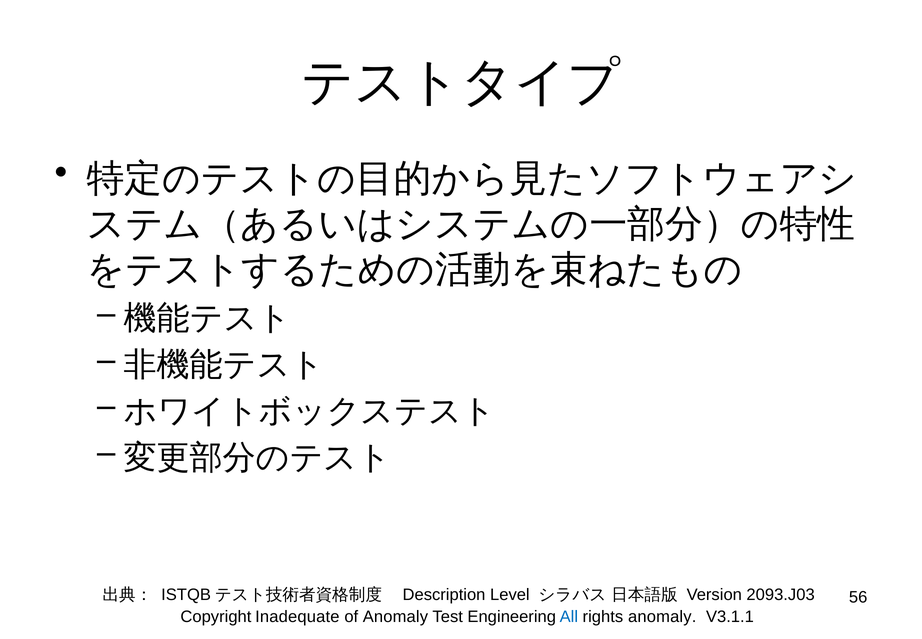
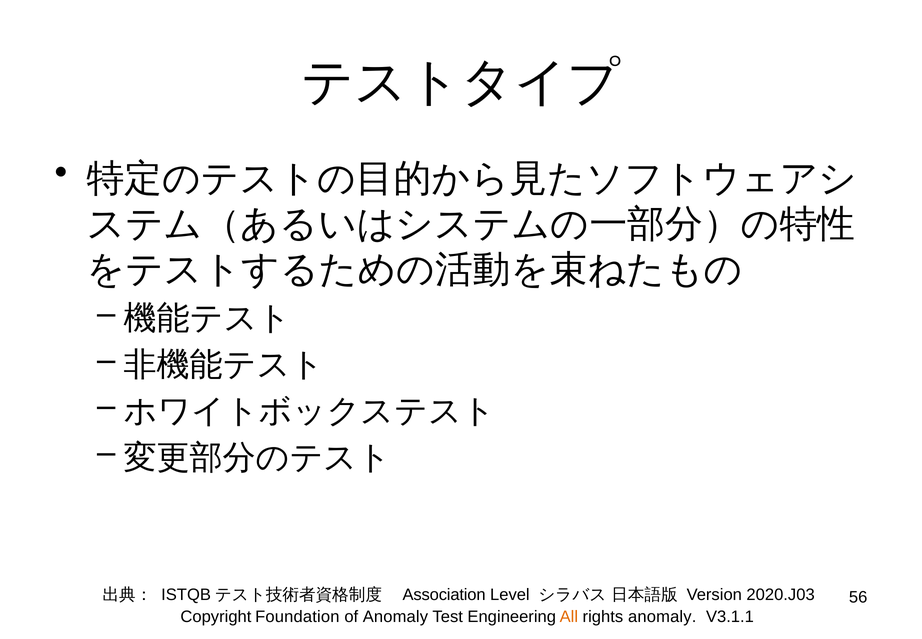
Description: Description -> Association (444, 594)
2093.J03: 2093.J03 -> 2020.J03 (781, 594)
Inadequate: Inadequate -> Foundation (297, 616)
All colour: blue -> orange (569, 616)
